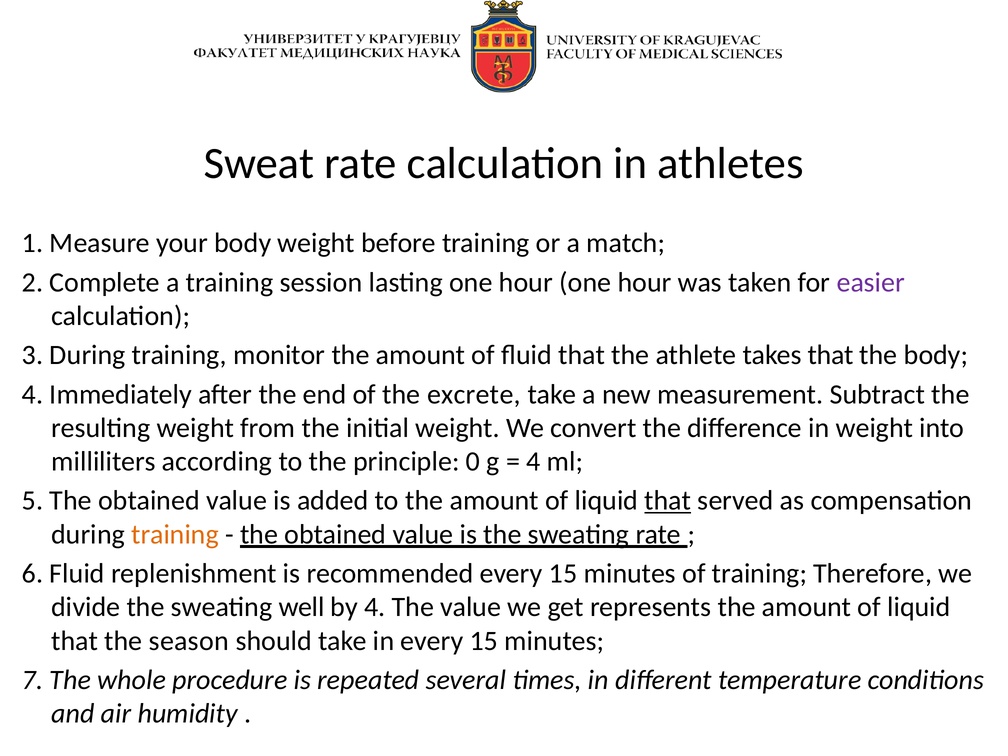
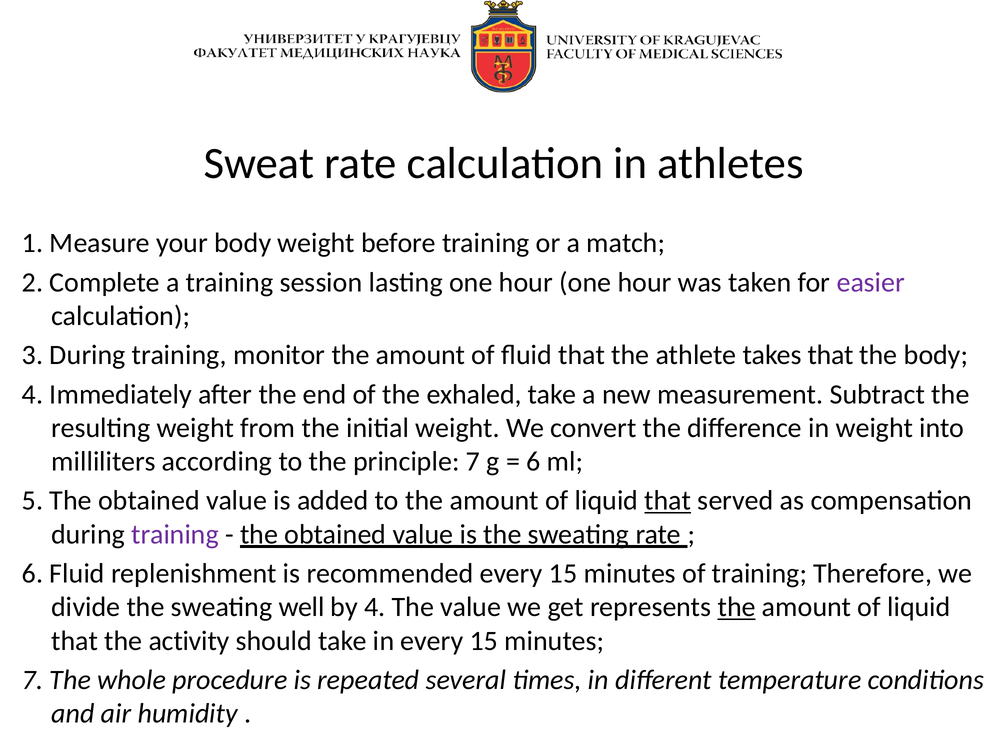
excrete: excrete -> exhaled (474, 394)
principle 0: 0 -> 7 (473, 462)
4: 4 -> 6 (533, 462)
training colour: orange -> purple (175, 534)
the underline: none -> present (737, 607)
season: season -> activity (189, 641)
